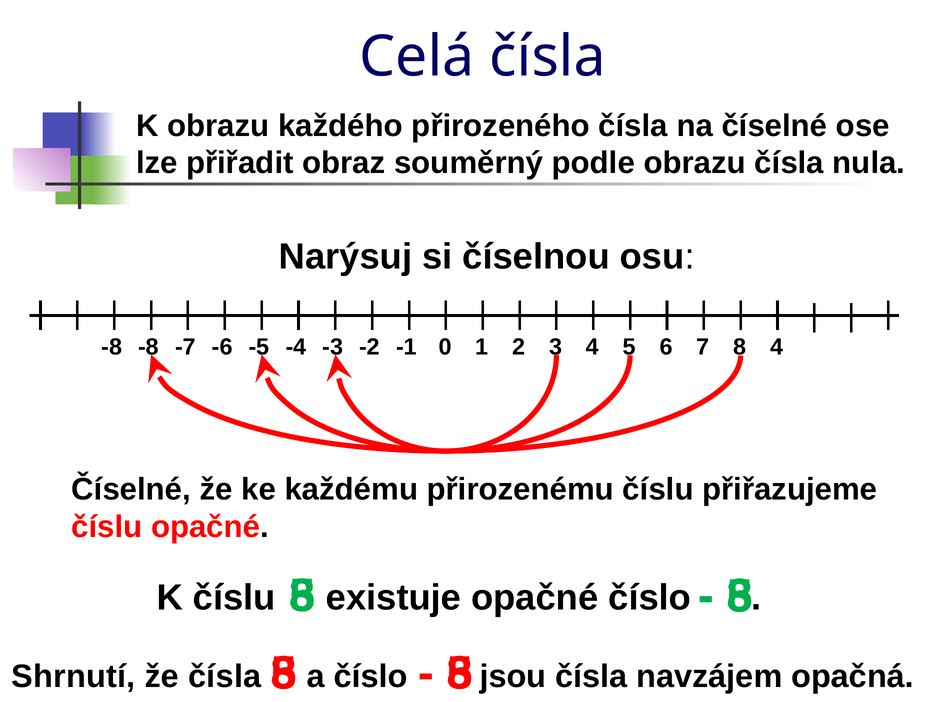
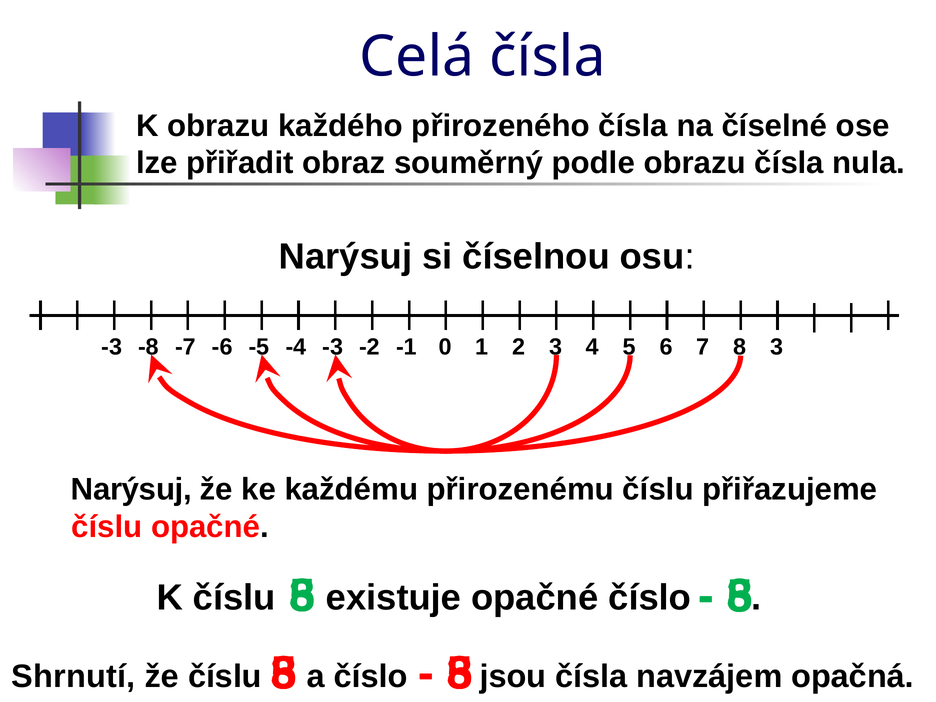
-8: -8 -> -3 (112, 347)
4: 4 -> 3 (777, 347)
Číselné: Číselné -> Narýsuj (131, 490)
že čísla: čísla -> číslu (225, 677)
